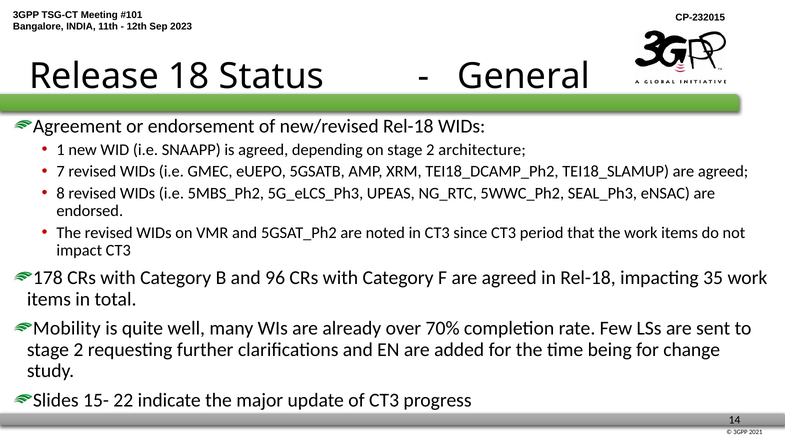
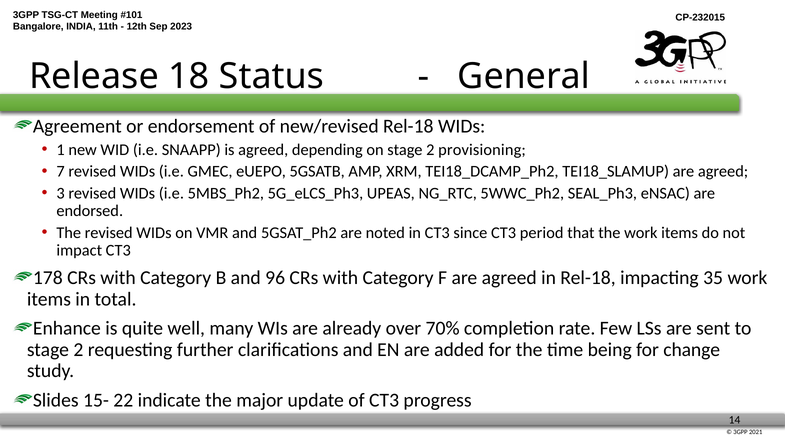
architecture: architecture -> provisioning (482, 149)
8: 8 -> 3 (61, 193)
Mobility: Mobility -> Enhance (67, 328)
